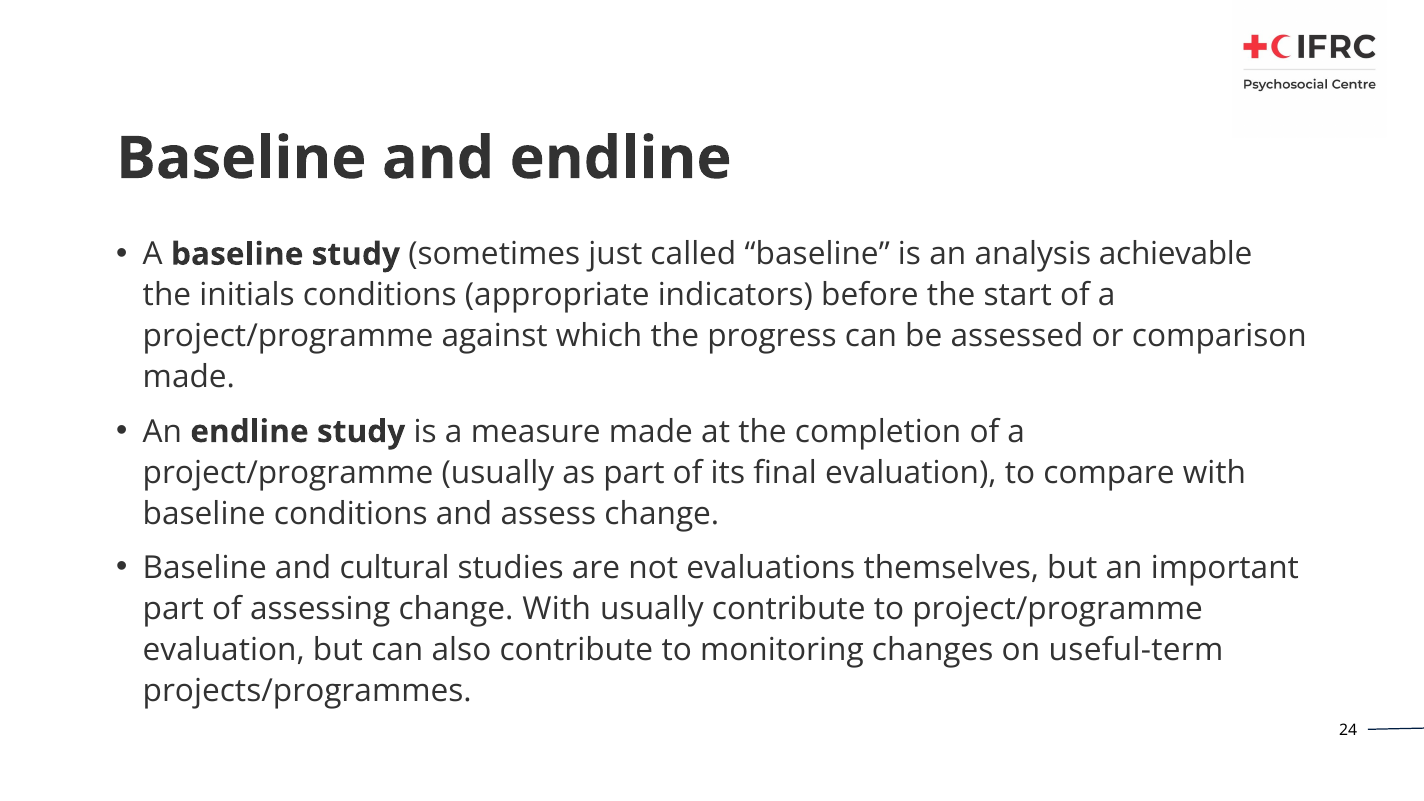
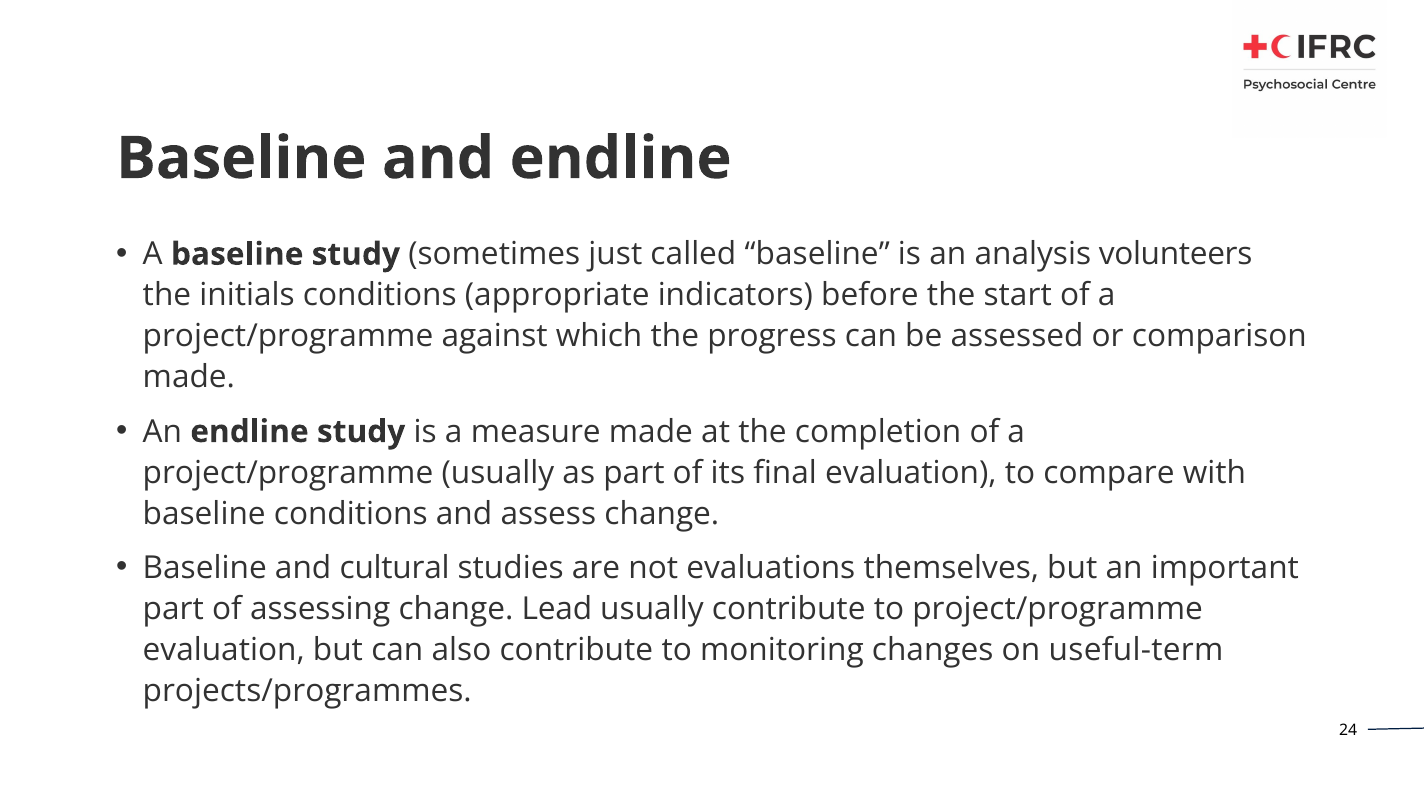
achievable: achievable -> volunteers (1176, 254)
change With: With -> Lead (557, 609)
